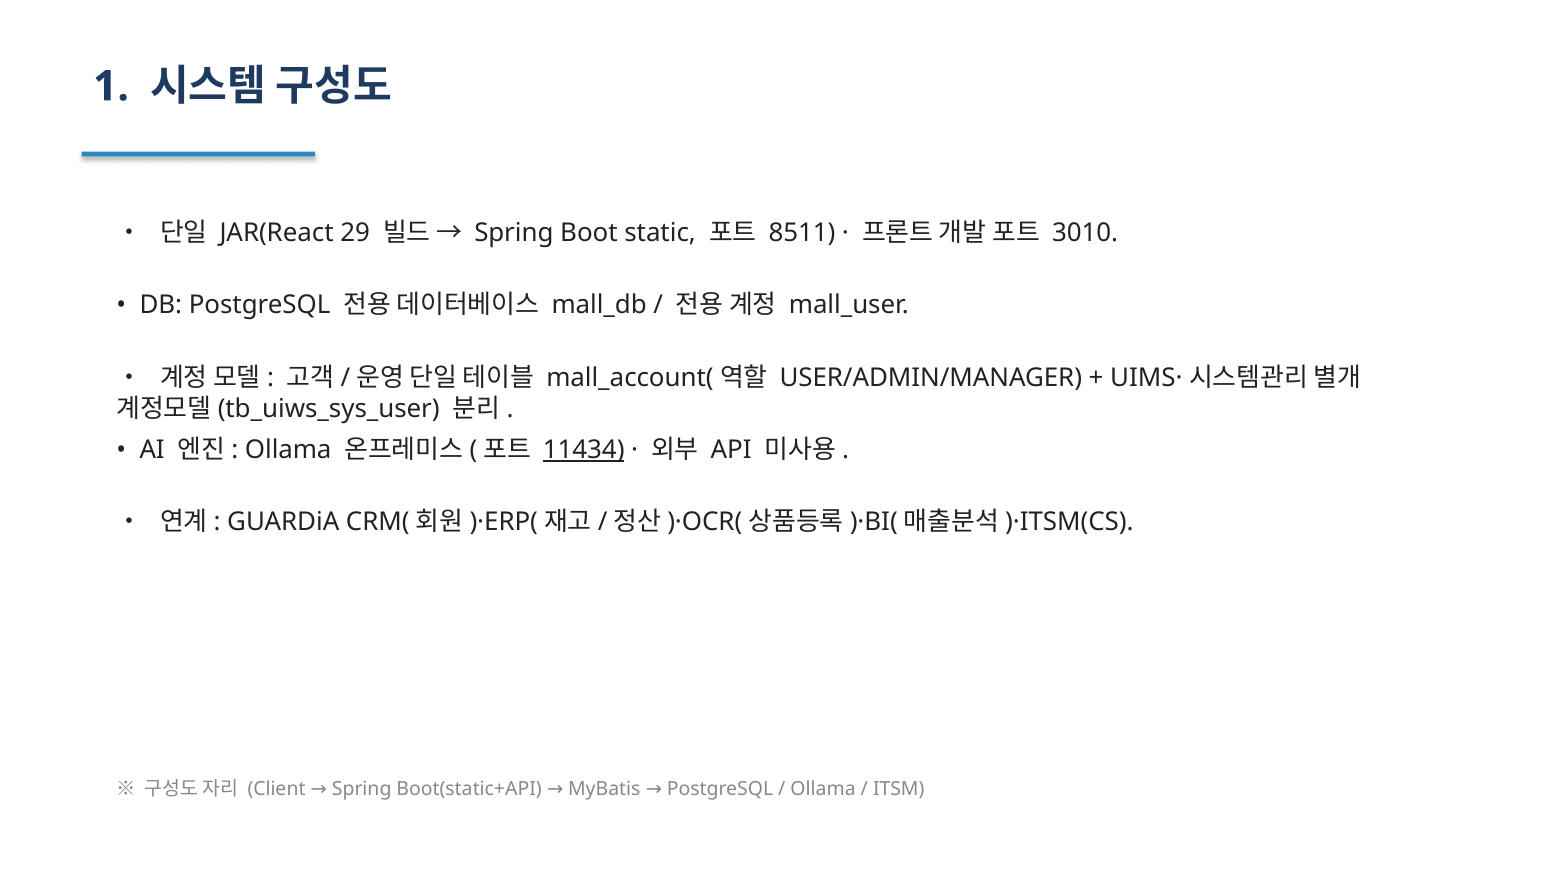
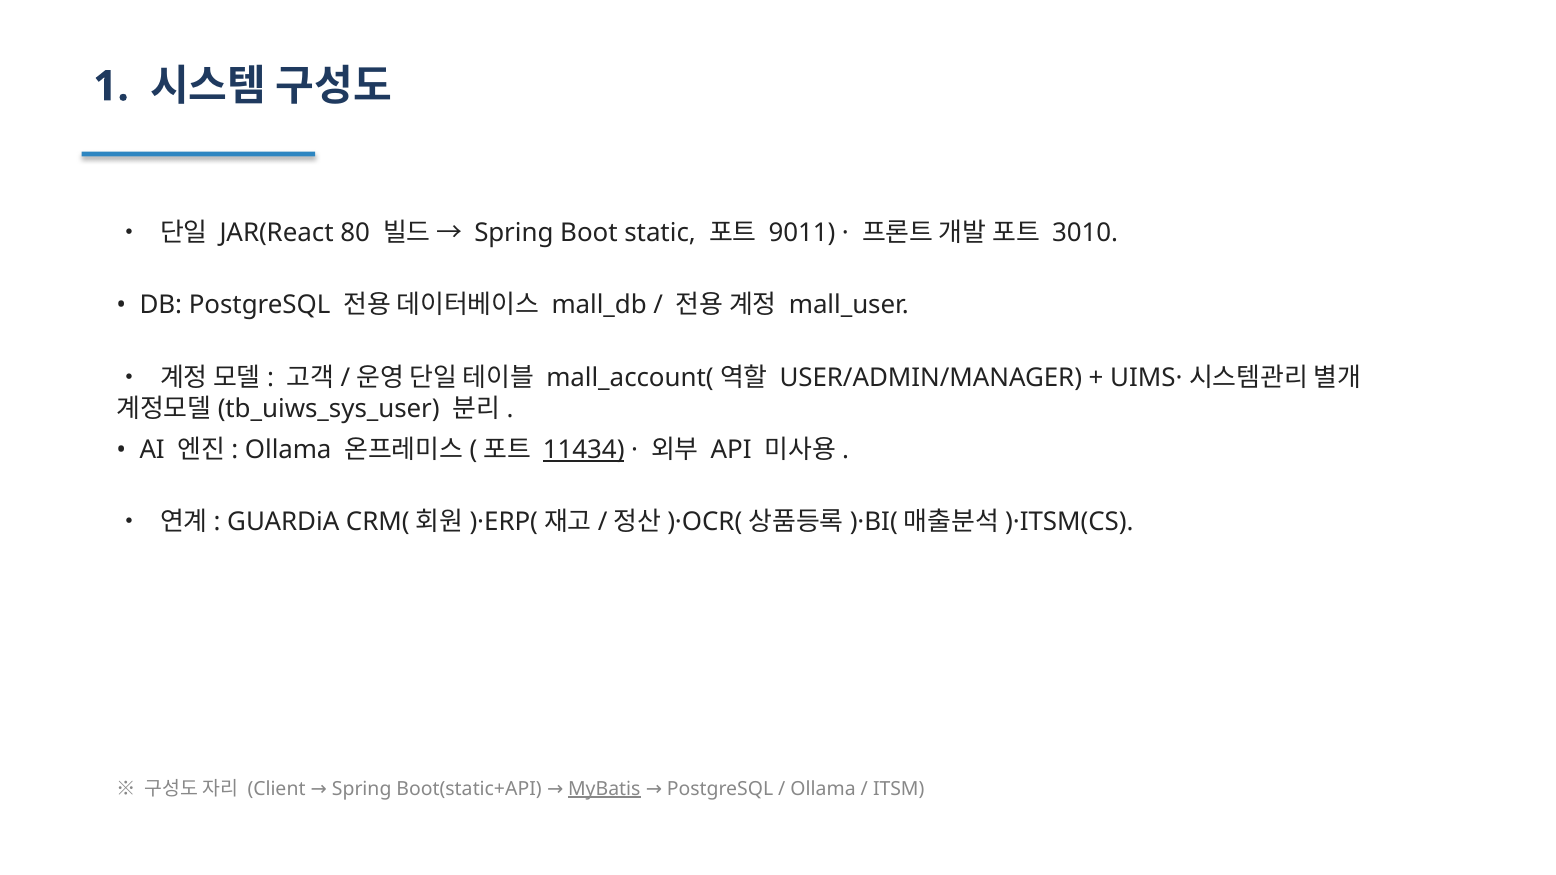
29: 29 -> 80 (355, 233)
8511: 8511 -> 9011 (802, 233)
MyBatis underline: none -> present (604, 789)
